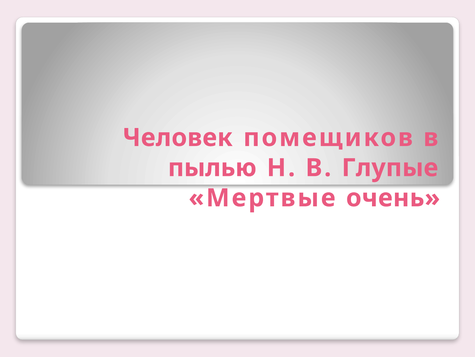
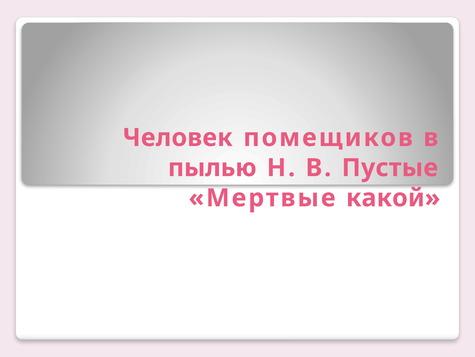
Глупые: Глупые -> Пустые (390, 168)
очень: очень -> какой (393, 198)
